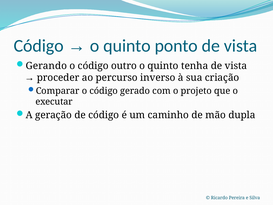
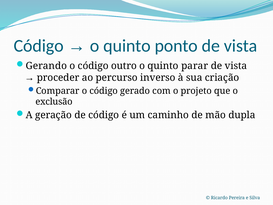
tenha: tenha -> parar (195, 66)
executar: executar -> exclusão (54, 102)
